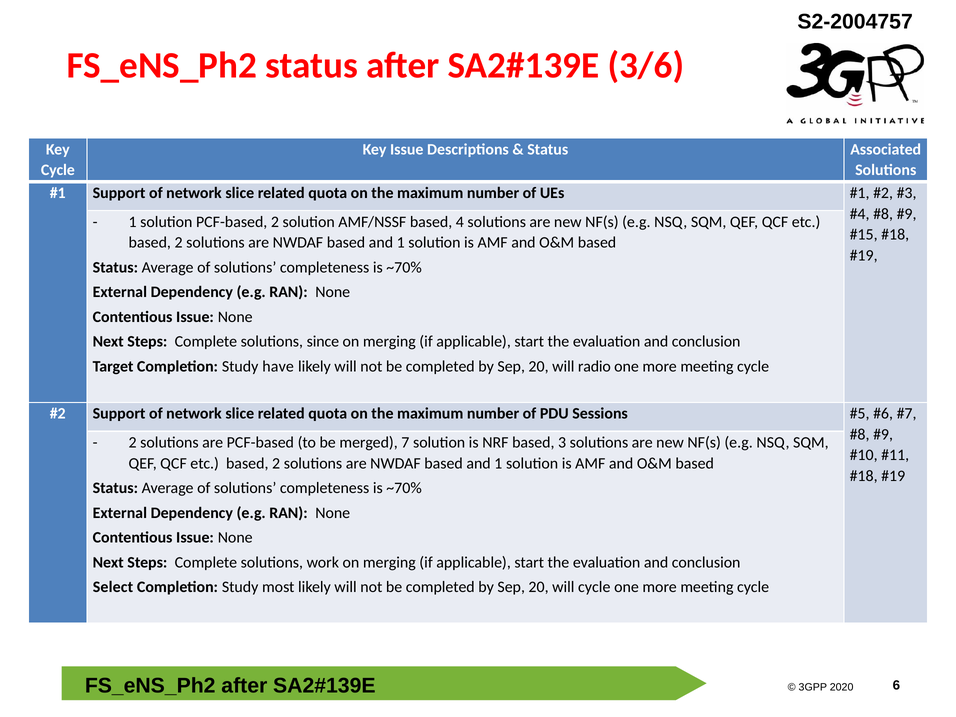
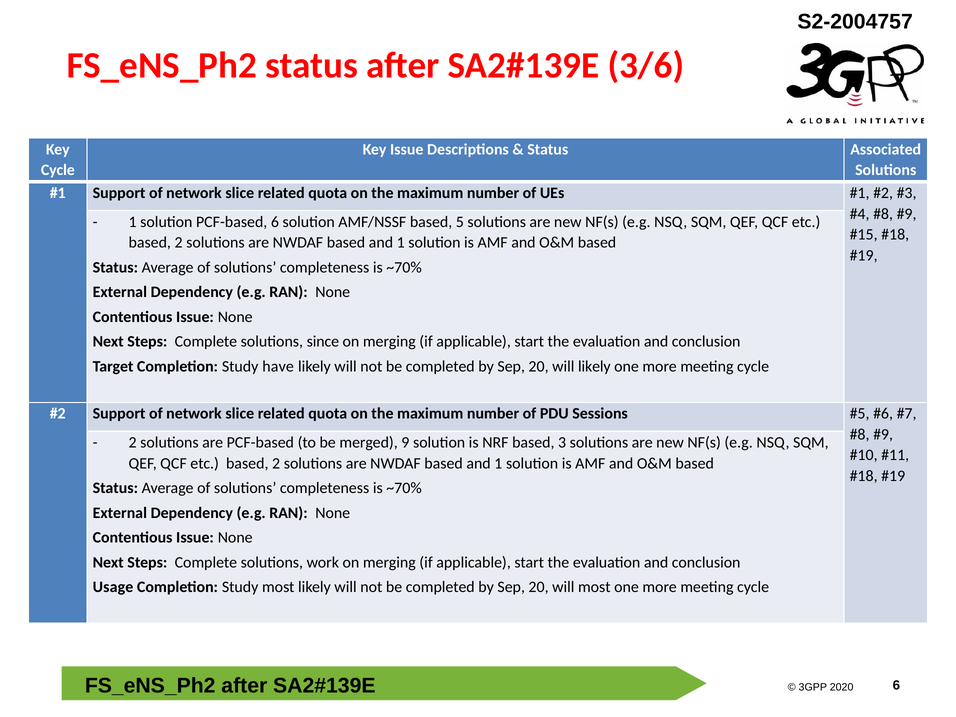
PCF-based 2: 2 -> 6 (275, 222)
4: 4 -> 5 (460, 222)
will radio: radio -> likely (594, 366)
7: 7 -> 9 (405, 442)
Select: Select -> Usage (113, 587)
will cycle: cycle -> most (594, 587)
